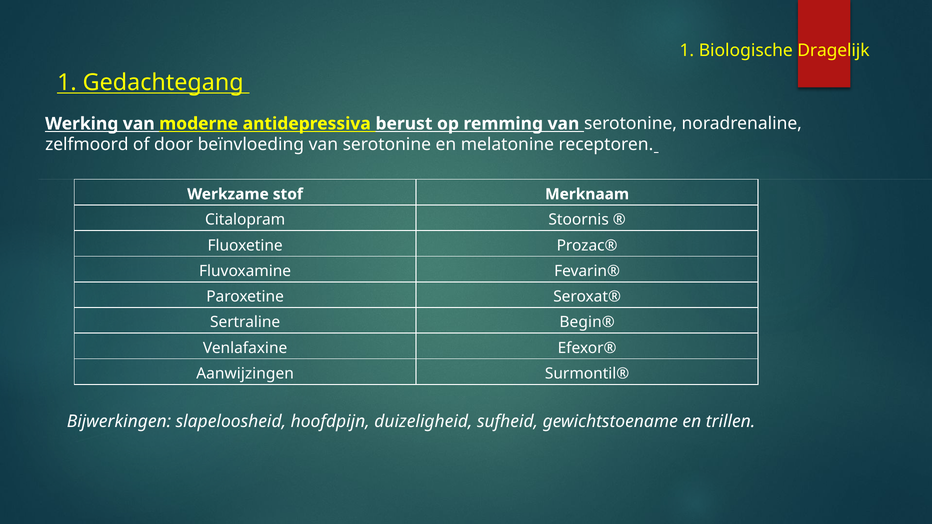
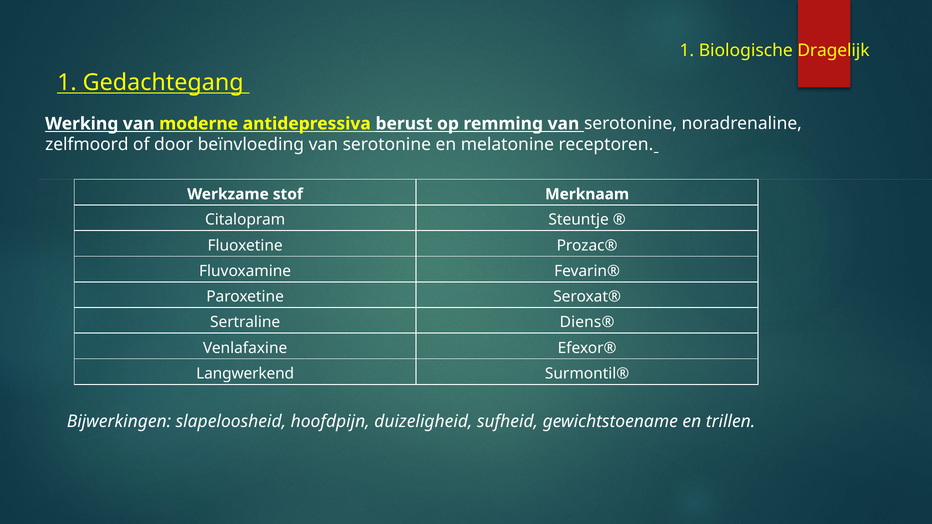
Stoornis: Stoornis -> Steuntje (579, 220)
Begin®: Begin® -> Diens® (587, 323)
Aanwijzingen: Aanwijzingen -> Langwerkend (245, 374)
